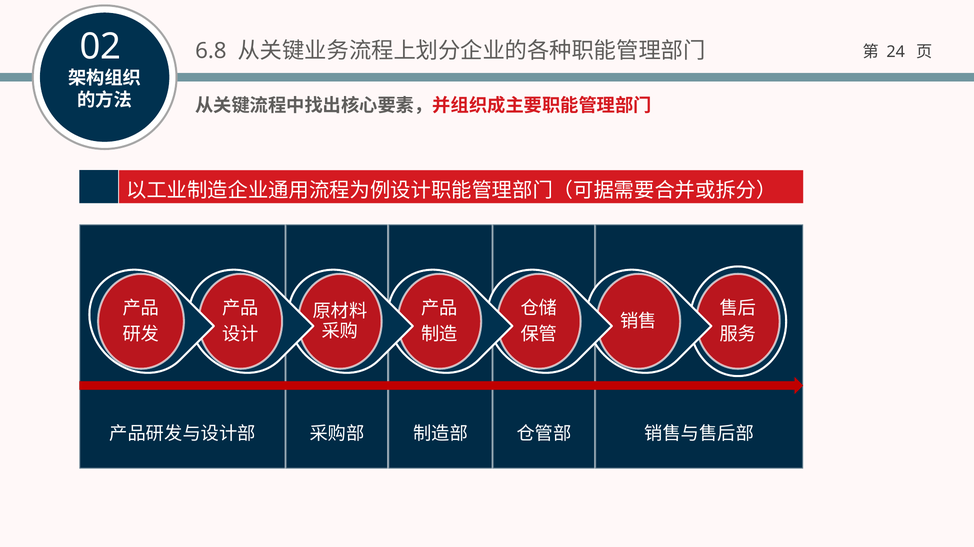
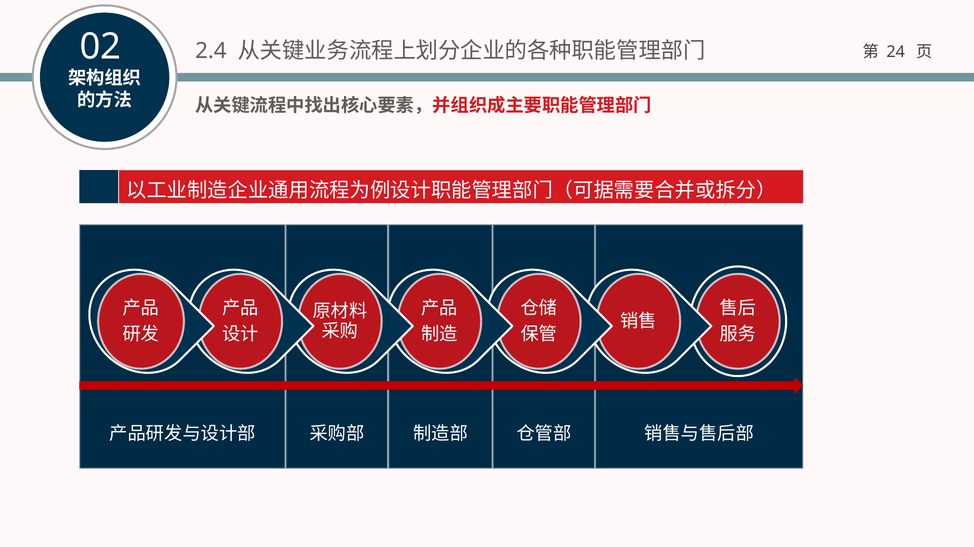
6.8: 6.8 -> 2.4 (211, 51)
